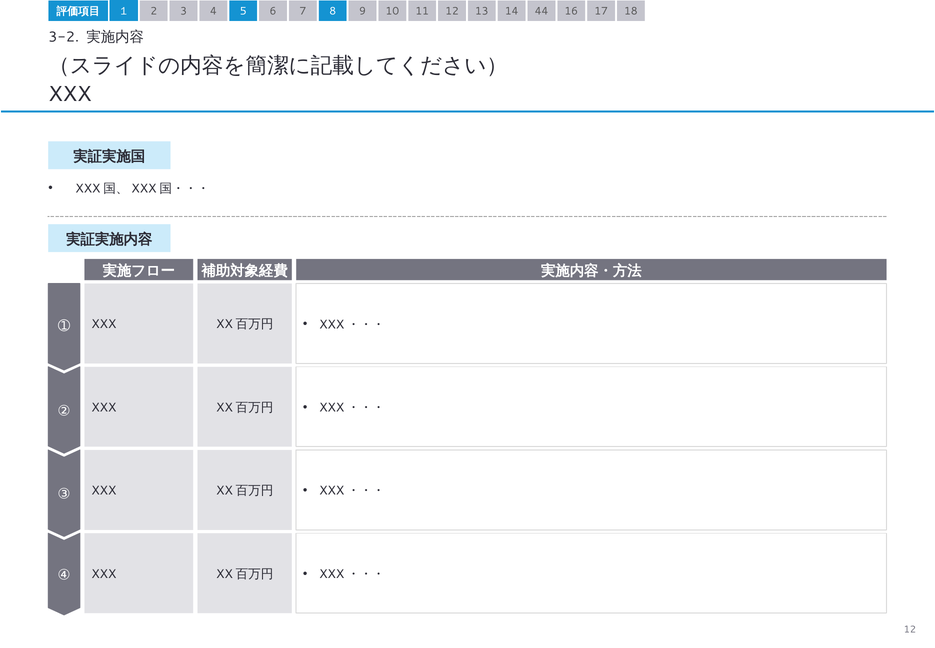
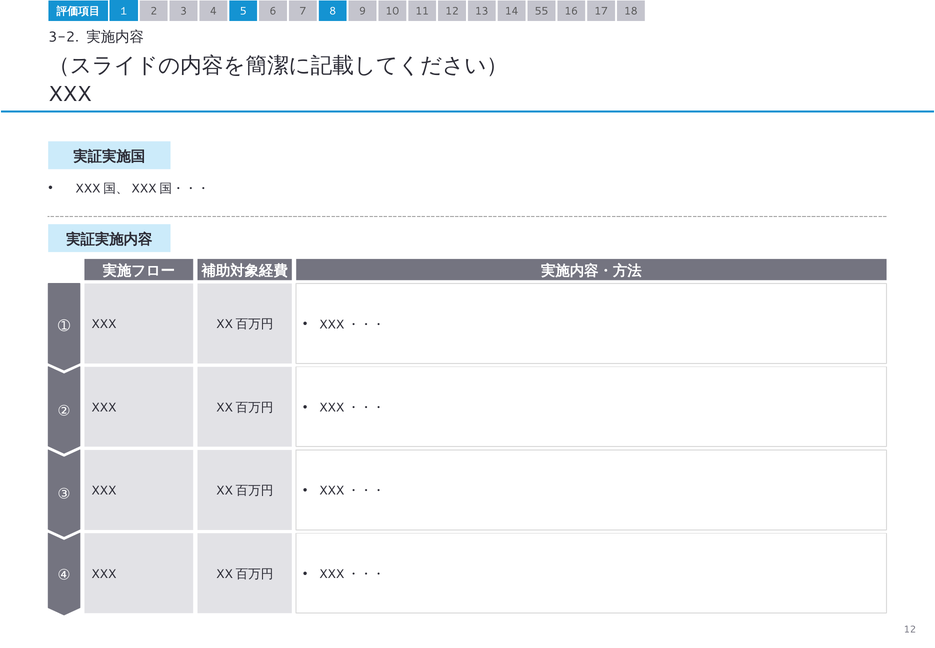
44: 44 -> 55 (541, 11)
